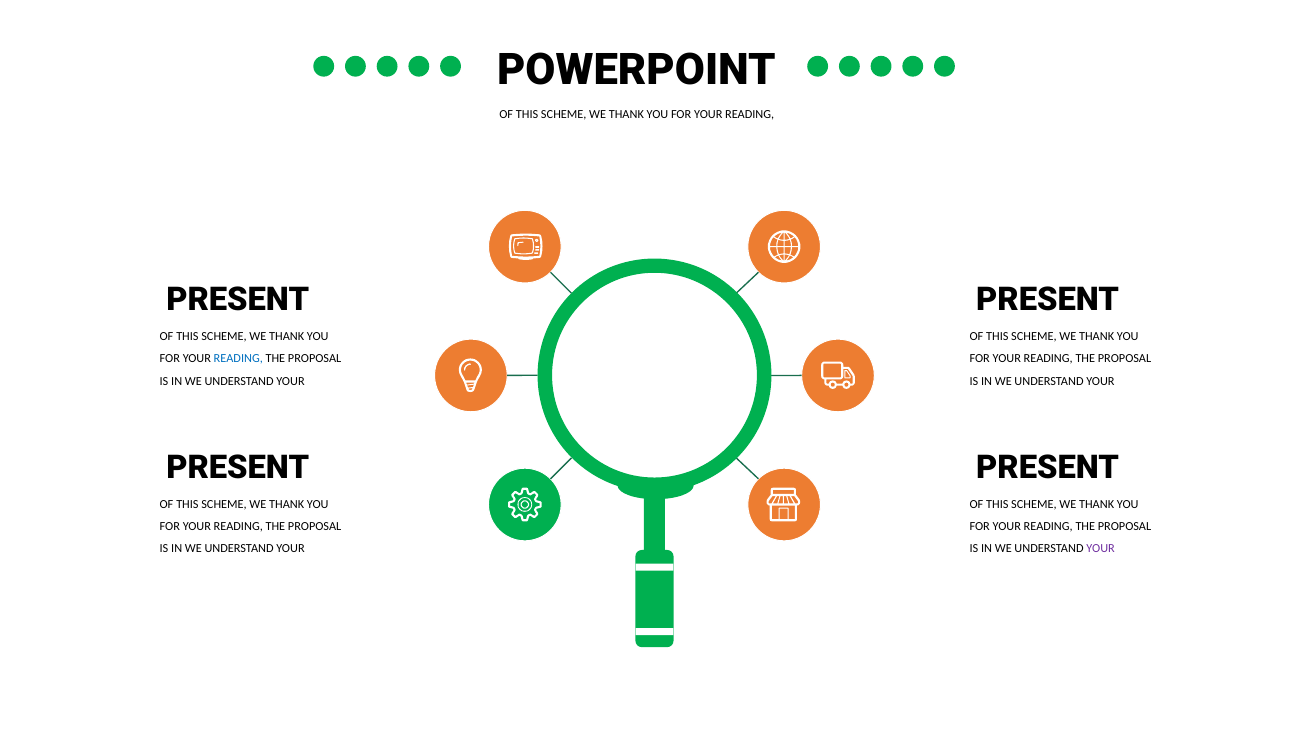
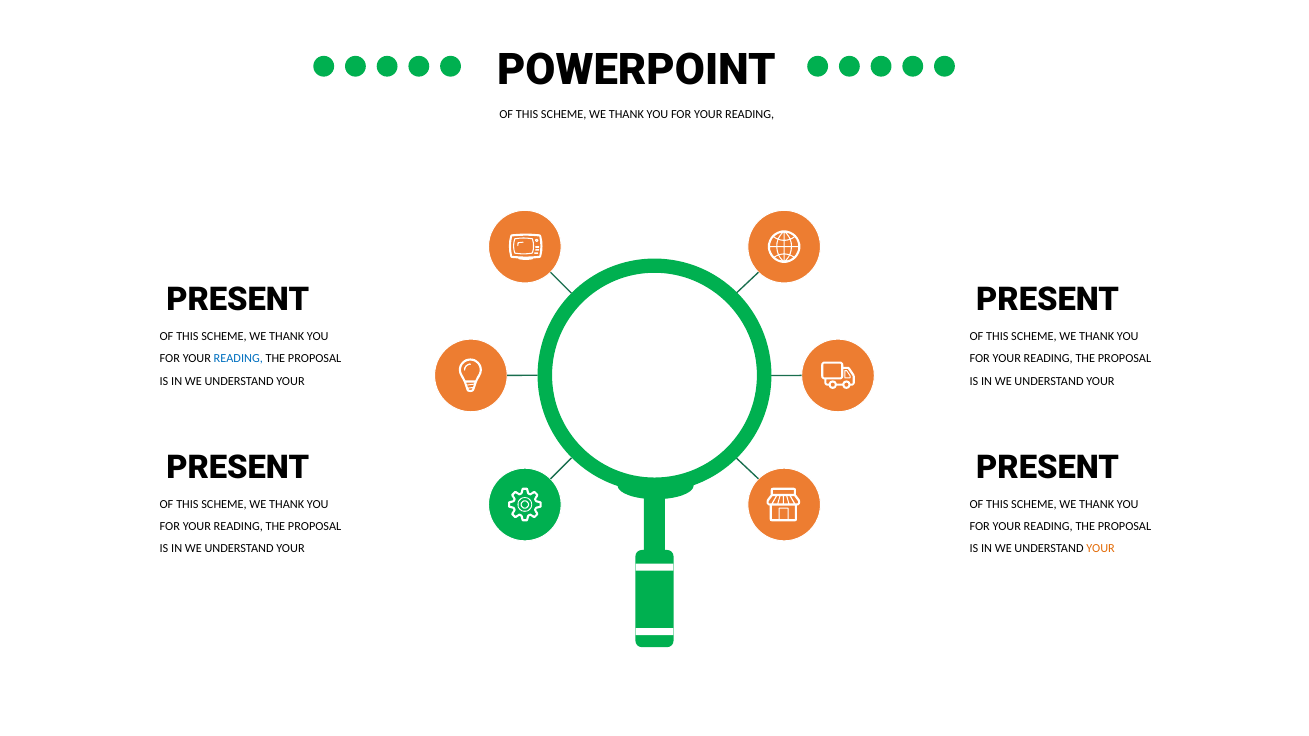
YOUR colour: purple -> orange (1101, 549)
